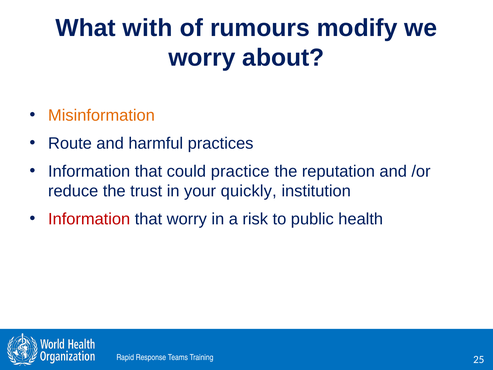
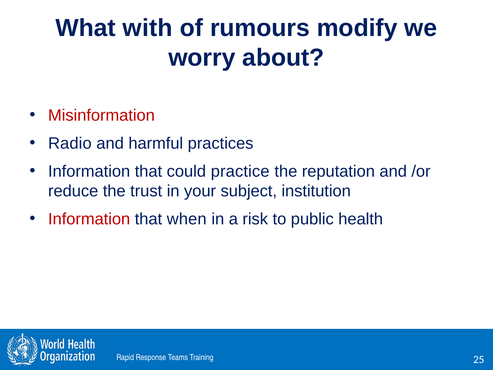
Misinformation colour: orange -> red (101, 115)
Route: Route -> Radio (70, 143)
quickly: quickly -> subject (249, 191)
that worry: worry -> when (187, 219)
